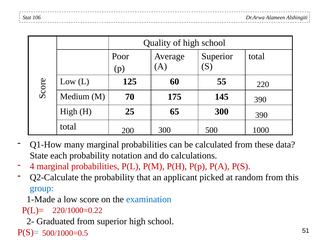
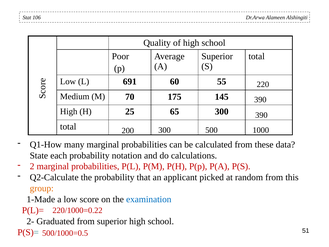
125: 125 -> 691 (130, 82)
4: 4 -> 2 (32, 166)
group colour: blue -> orange (42, 188)
